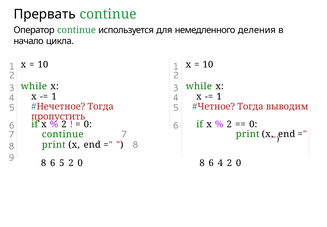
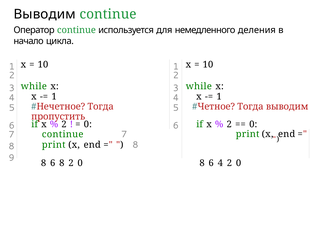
Прервать: Прервать -> Выводим (45, 14)
6 5: 5 -> 8 (62, 163)
